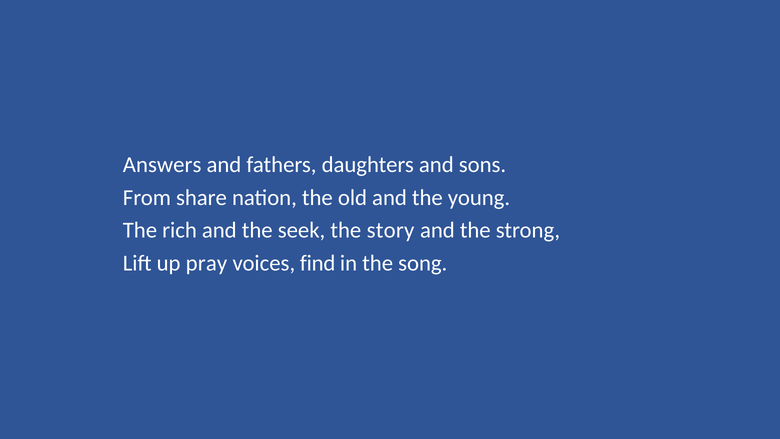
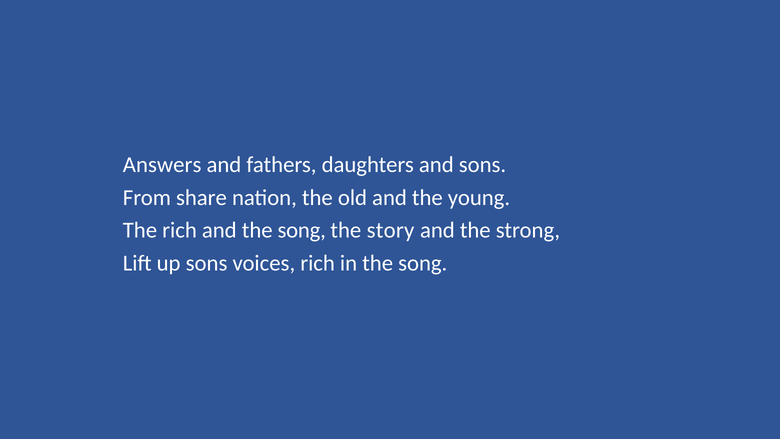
and the seek: seek -> song (302, 230)
up pray: pray -> sons (207, 263)
voices find: find -> rich (318, 263)
